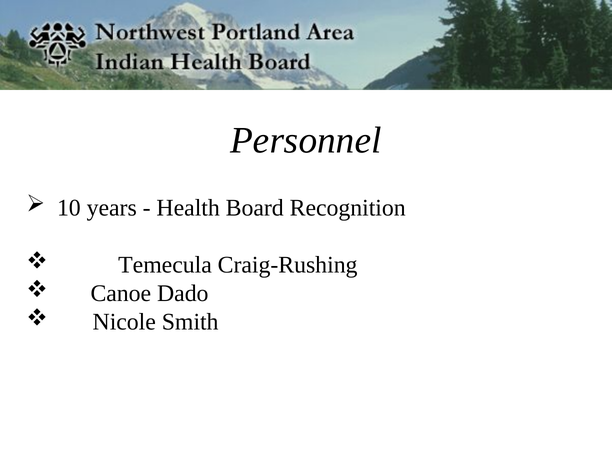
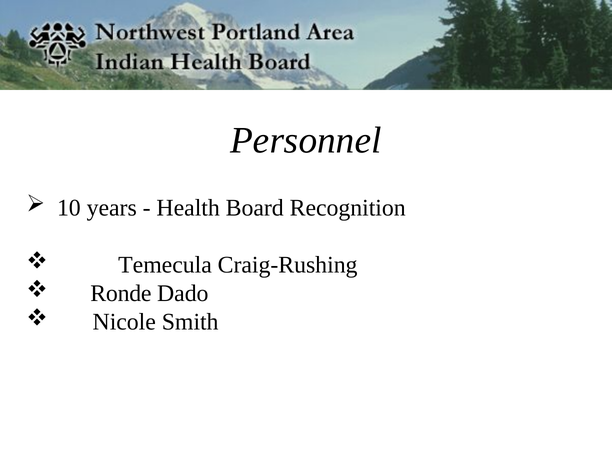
Canoe: Canoe -> Ronde (121, 293)
